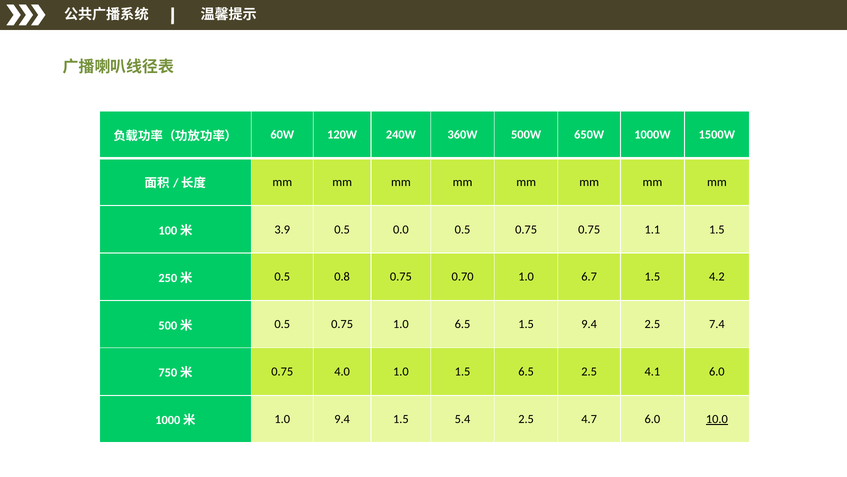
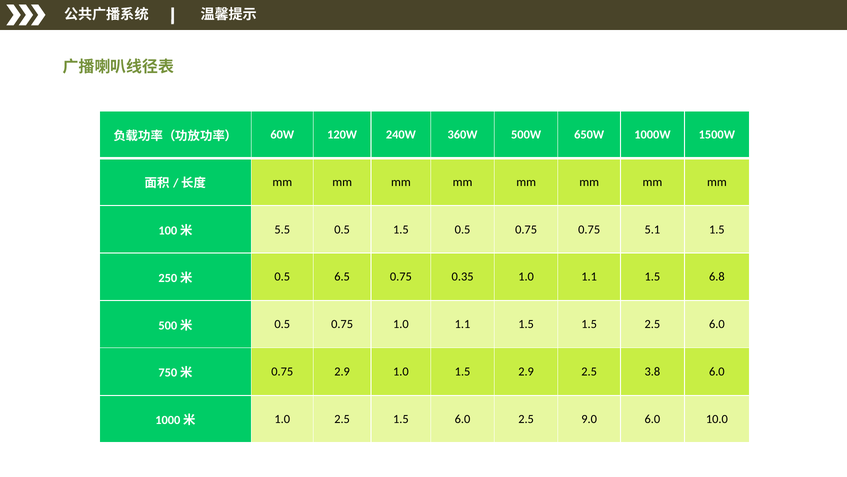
3.9: 3.9 -> 5.5 (282, 229)
0.5 0.0: 0.0 -> 1.5 (401, 229)
1.1: 1.1 -> 5.1 (652, 229)
0.8: 0.8 -> 6.5 (342, 277)
0.70: 0.70 -> 0.35 (463, 277)
6.7: 6.7 -> 1.1 (589, 277)
4.2: 4.2 -> 6.8 (717, 277)
0.75 1.0 6.5: 6.5 -> 1.1 (463, 324)
1.5 9.4: 9.4 -> 1.5 (589, 324)
2.5 7.4: 7.4 -> 6.0 (717, 324)
0.75 4.0: 4.0 -> 2.9 (342, 371)
1.5 6.5: 6.5 -> 2.9 (526, 371)
4.1: 4.1 -> 3.8 (652, 371)
1.0 9.4: 9.4 -> 2.5 (342, 419)
1.5 5.4: 5.4 -> 6.0 (463, 419)
4.7: 4.7 -> 9.0 (589, 419)
10.0 underline: present -> none (717, 419)
